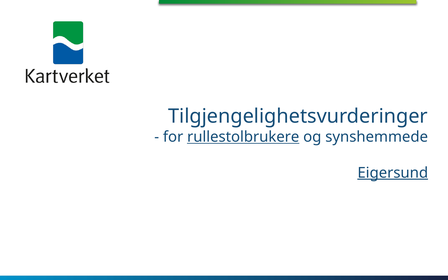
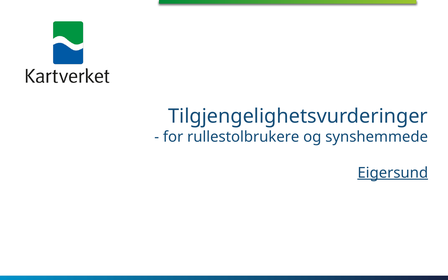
rullestolbrukere underline: present -> none (243, 137)
